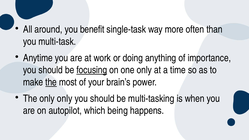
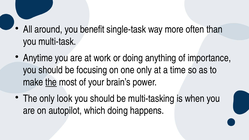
focusing underline: present -> none (92, 70)
only only: only -> look (65, 99)
which being: being -> doing (118, 111)
